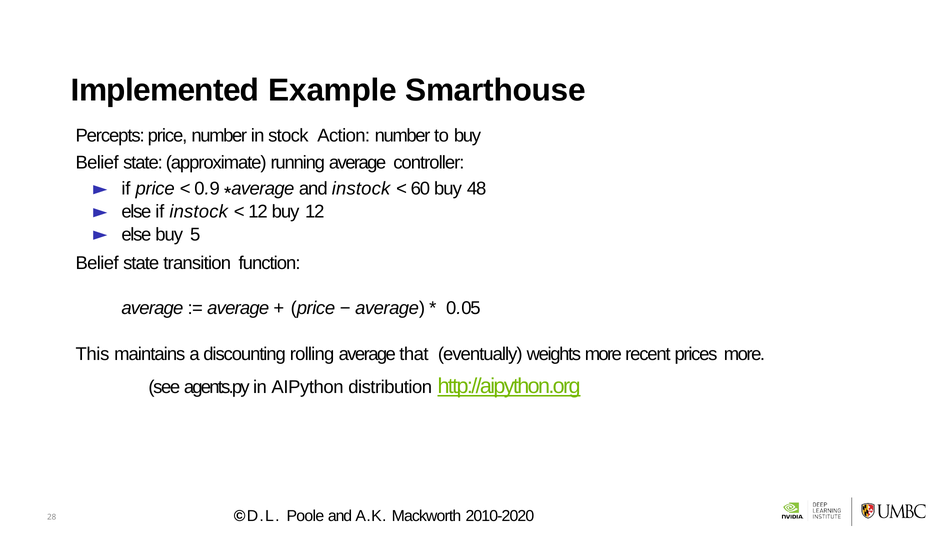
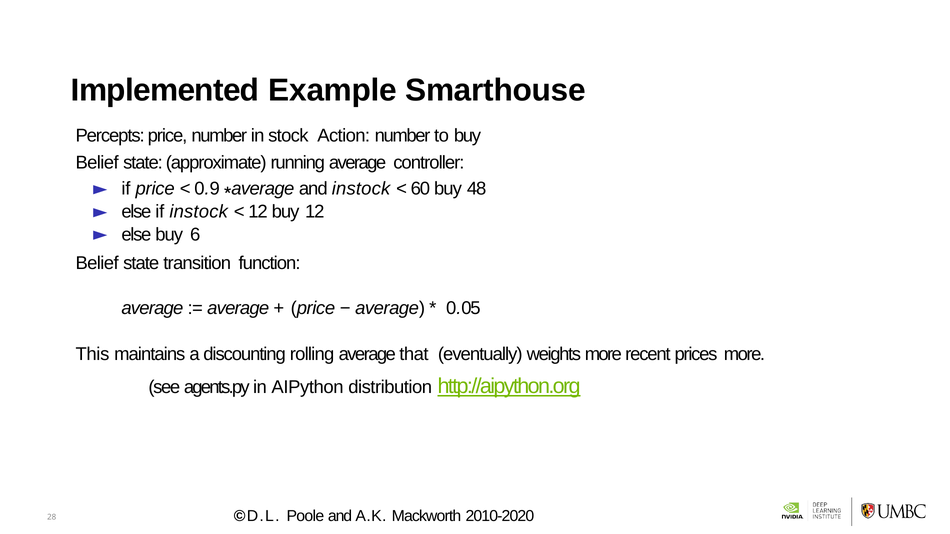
5: 5 -> 6 (195, 235)
